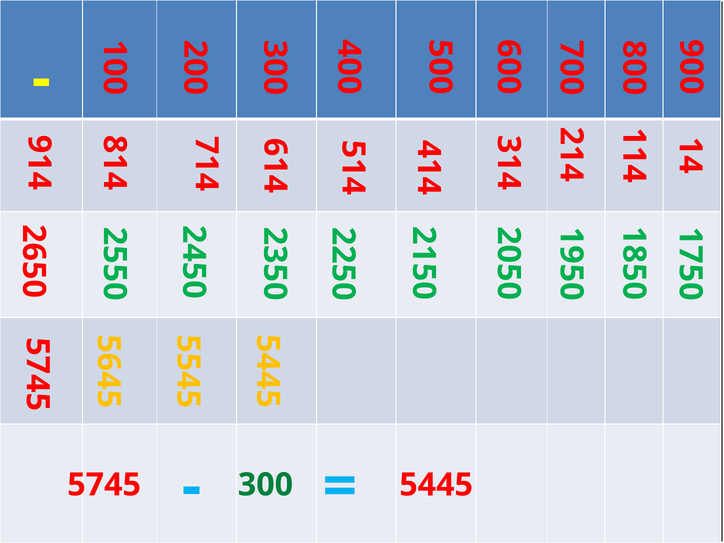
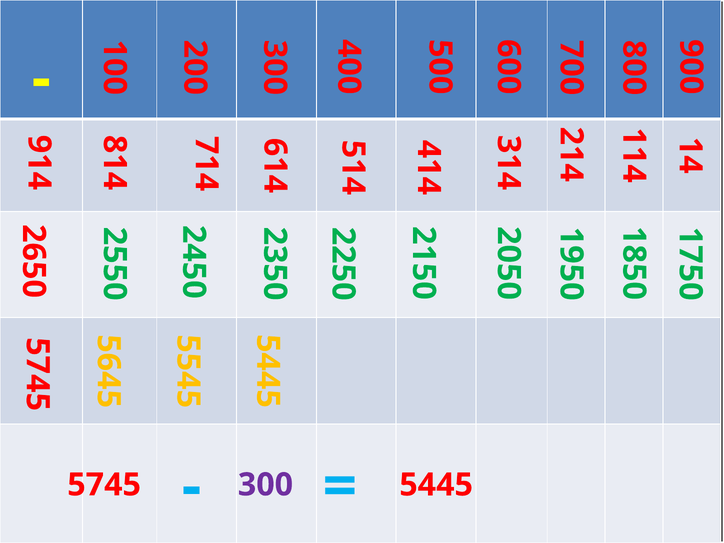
300 colour: green -> purple (265, 485)
